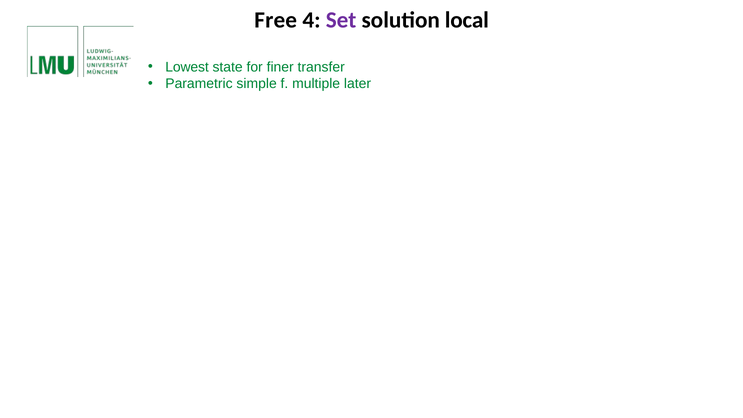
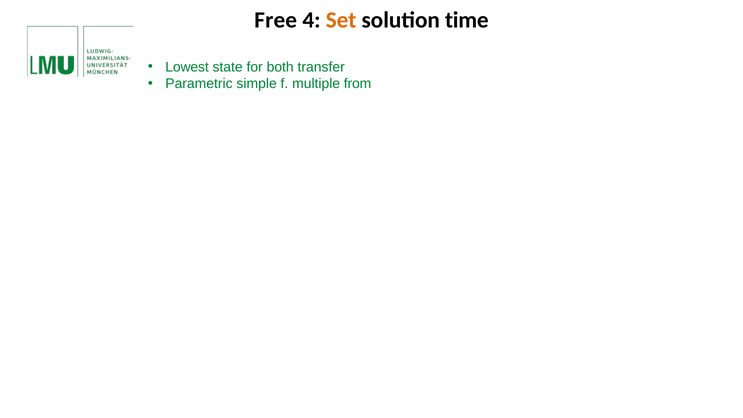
Set colour: purple -> orange (341, 20)
local: local -> time (467, 20)
finer: finer -> both (280, 67)
later: later -> from (358, 84)
